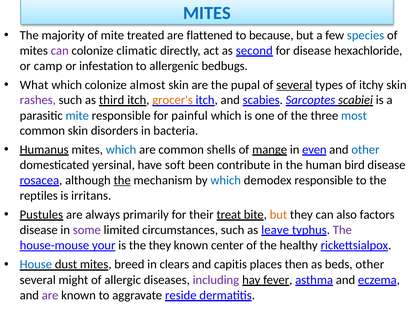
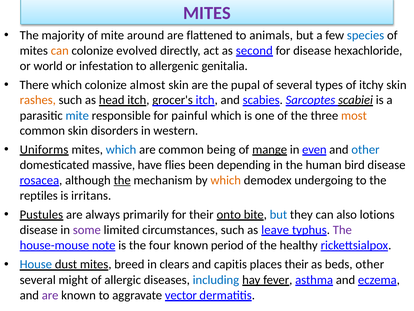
MITES colour: blue -> purple (207, 13)
treated: treated -> around (146, 35)
because: because -> animals (271, 35)
can colour: purple -> orange (60, 51)
climatic: climatic -> evolved (137, 51)
camp: camp -> world (48, 66)
bedbugs: bedbugs -> genitalia (225, 66)
What: What -> There (34, 85)
several underline: present -> none (294, 85)
rashes colour: purple -> orange (38, 100)
third: third -> head (112, 100)
grocer's colour: orange -> black (173, 100)
most colour: blue -> orange (354, 115)
bacteria: bacteria -> western (176, 131)
Humanus: Humanus -> Uniforms (44, 149)
shells: shells -> being (221, 149)
yersinal: yersinal -> massive (114, 165)
soft: soft -> flies (175, 165)
contribute: contribute -> depending (244, 165)
which colour: blue -> orange (226, 180)
demodex responsible: responsible -> undergoing (324, 180)
treat: treat -> onto (229, 214)
but colour: orange -> blue (278, 214)
factors: factors -> lotions (377, 214)
your: your -> note (104, 245)
the they: they -> four (160, 245)
center: center -> period (227, 245)
places then: then -> their (297, 264)
including colour: purple -> blue (216, 279)
reside: reside -> vector (181, 295)
